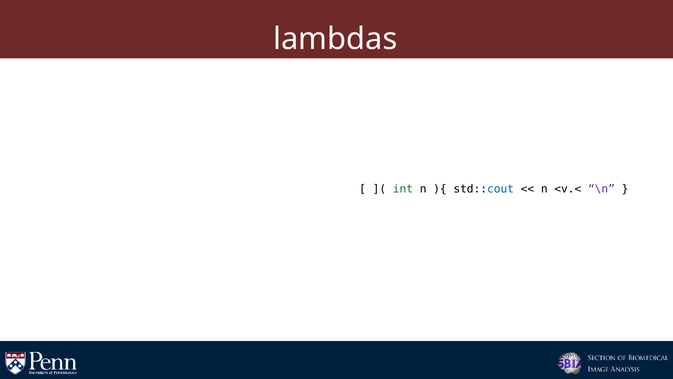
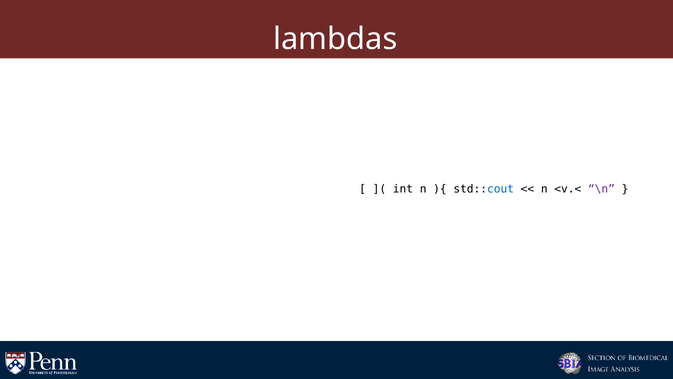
int colour: green -> black (403, 189)
